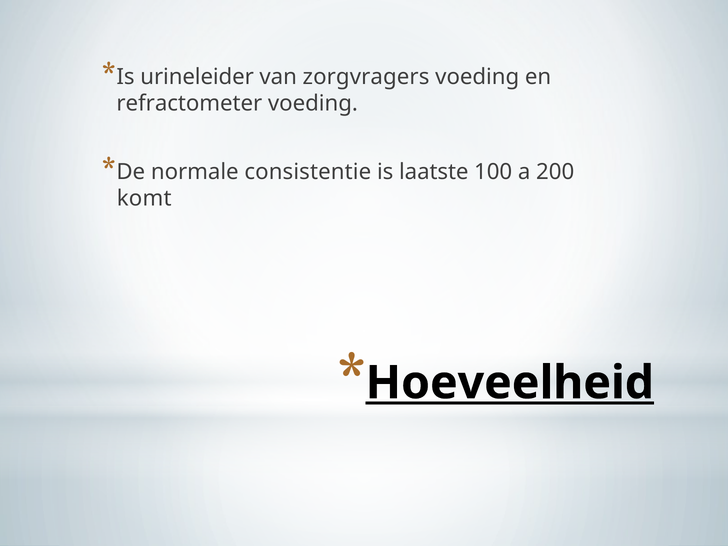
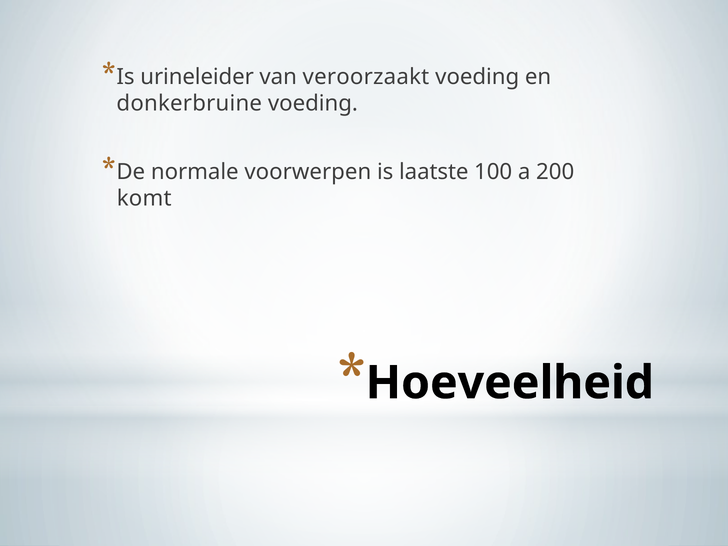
zorgvragers: zorgvragers -> veroorzaakt (366, 77)
refractometer: refractometer -> donkerbruine (189, 103)
consistentie: consistentie -> voorwerpen (308, 172)
Hoeveelheid underline: present -> none (510, 383)
